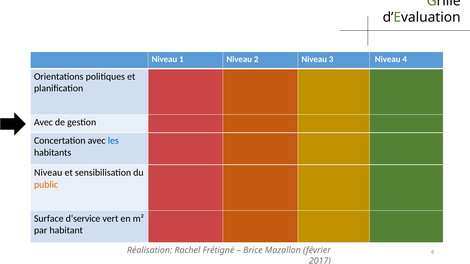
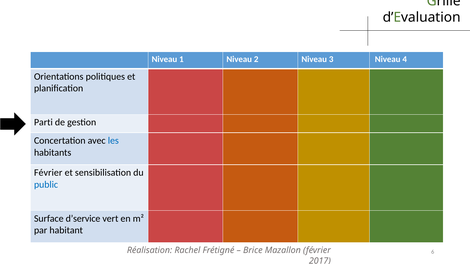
Avec: Avec -> Parti (43, 123)
Niveau: Niveau -> Février (48, 173)
public colour: orange -> blue (46, 185)
